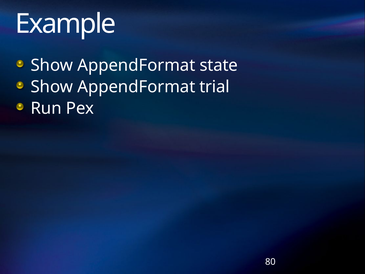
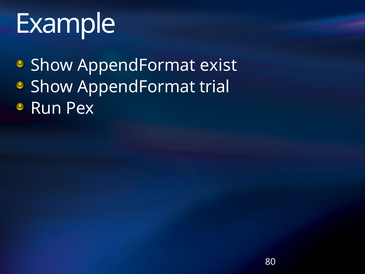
state: state -> exist (219, 65)
